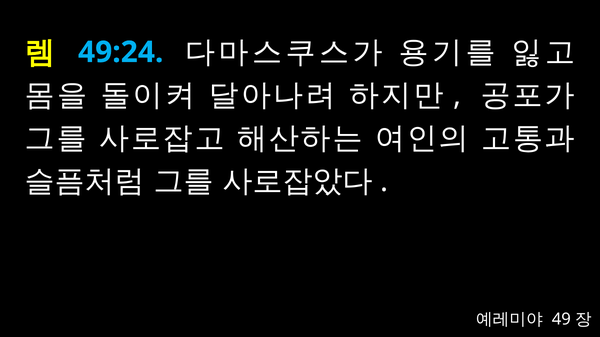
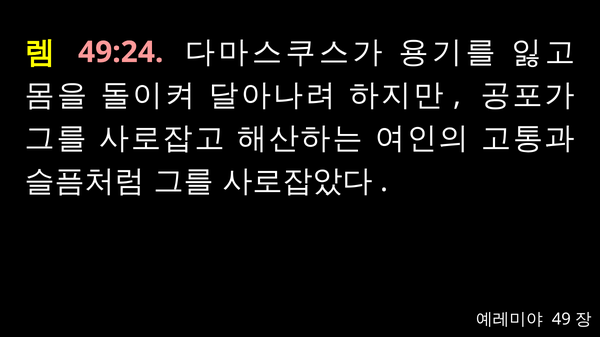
49:24 colour: light blue -> pink (121, 52)
